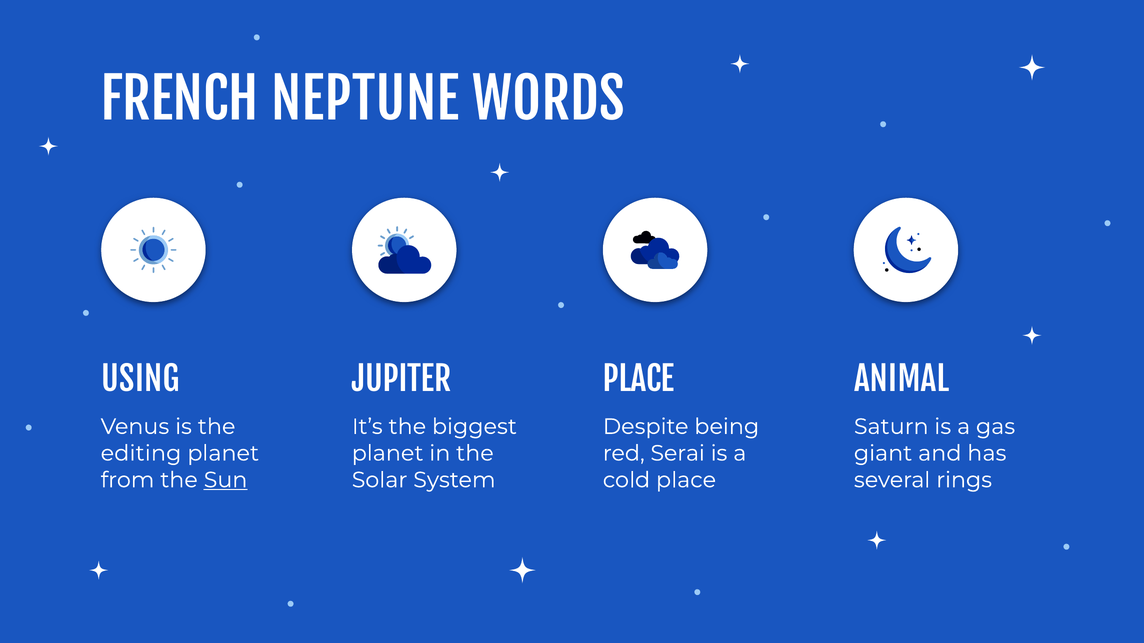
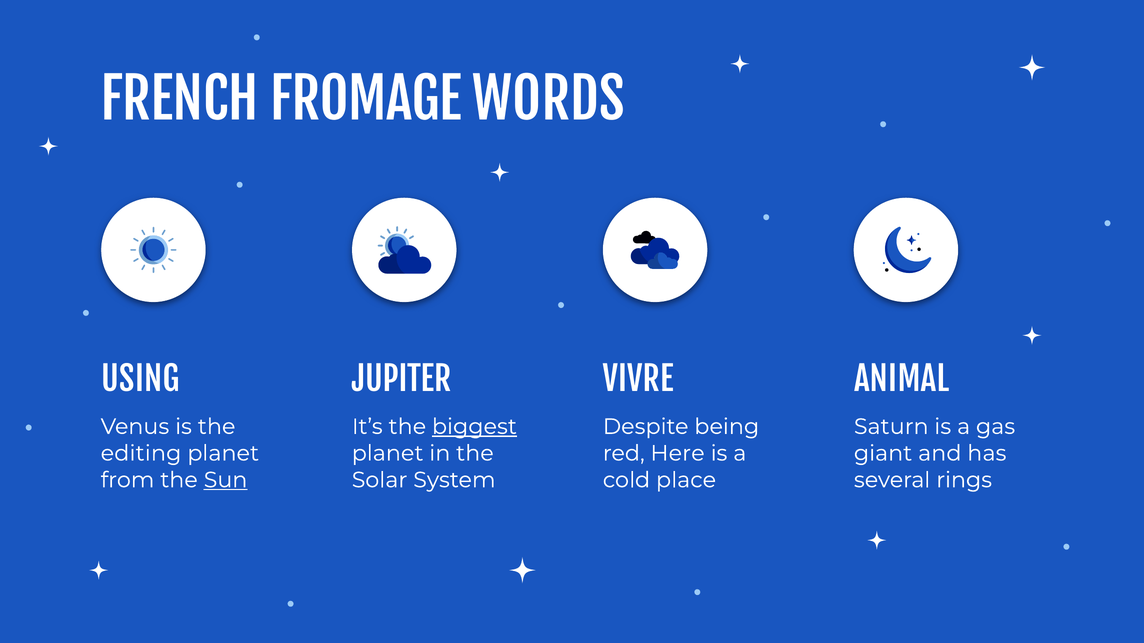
NEPTUNE: NEPTUNE -> FROMAGE (366, 101)
PLACE: PLACE -> VIVRE (638, 381)
biggest underline: none -> present (474, 427)
Serai: Serai -> Here (678, 454)
